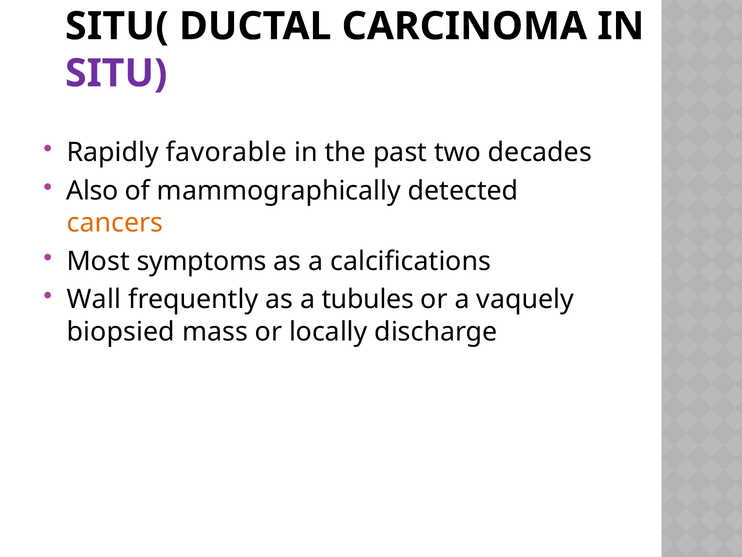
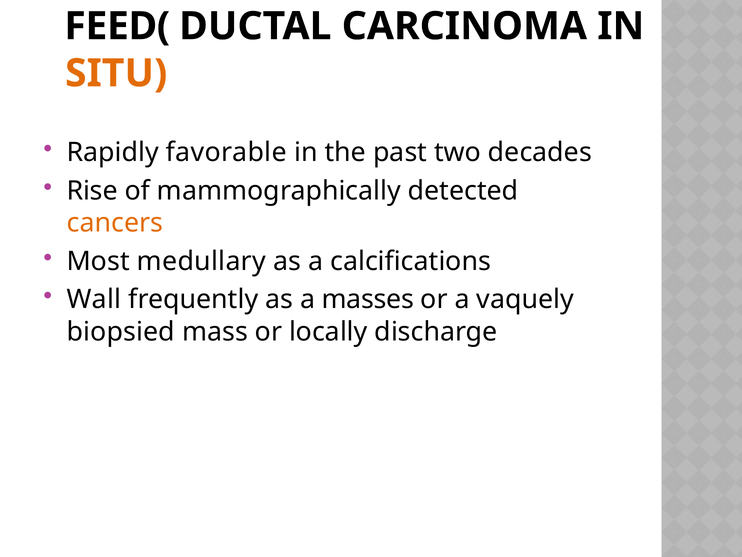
SITU(: SITU( -> FEED( (117, 26)
SITU colour: purple -> orange (116, 73)
Also: Also -> Rise (92, 191)
symptoms: symptoms -> medullary (201, 261)
tubules: tubules -> masses (368, 299)
